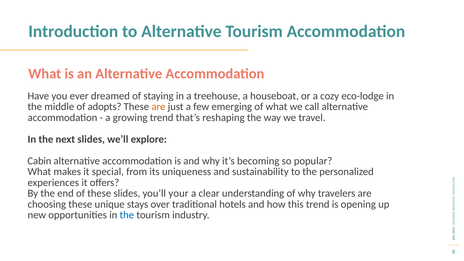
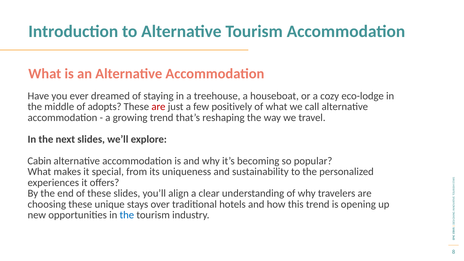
are colour: orange -> red (158, 107)
emerging: emerging -> positively (232, 107)
your: your -> align (179, 193)
